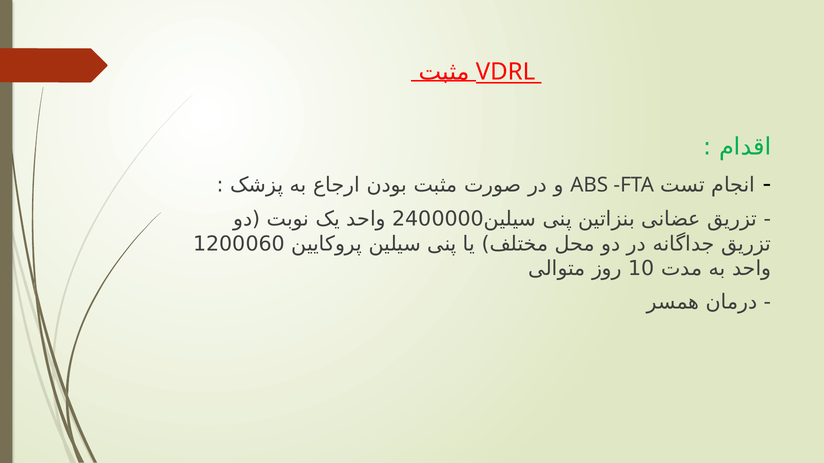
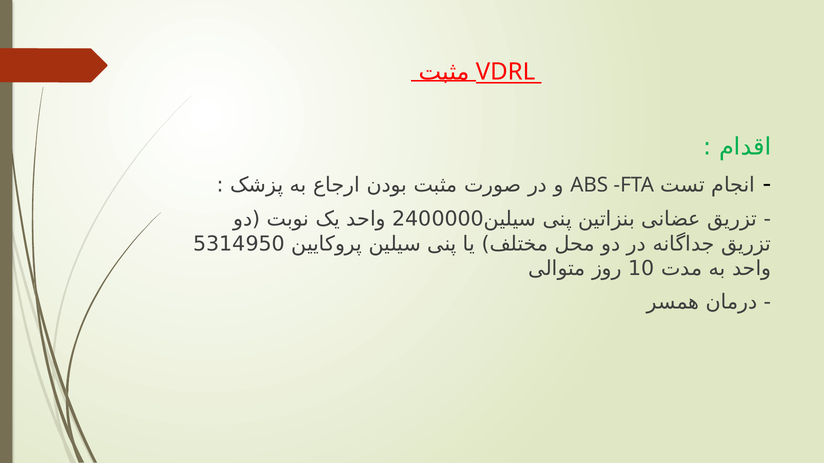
1200060: 1200060 -> 5314950 (239, 244)
